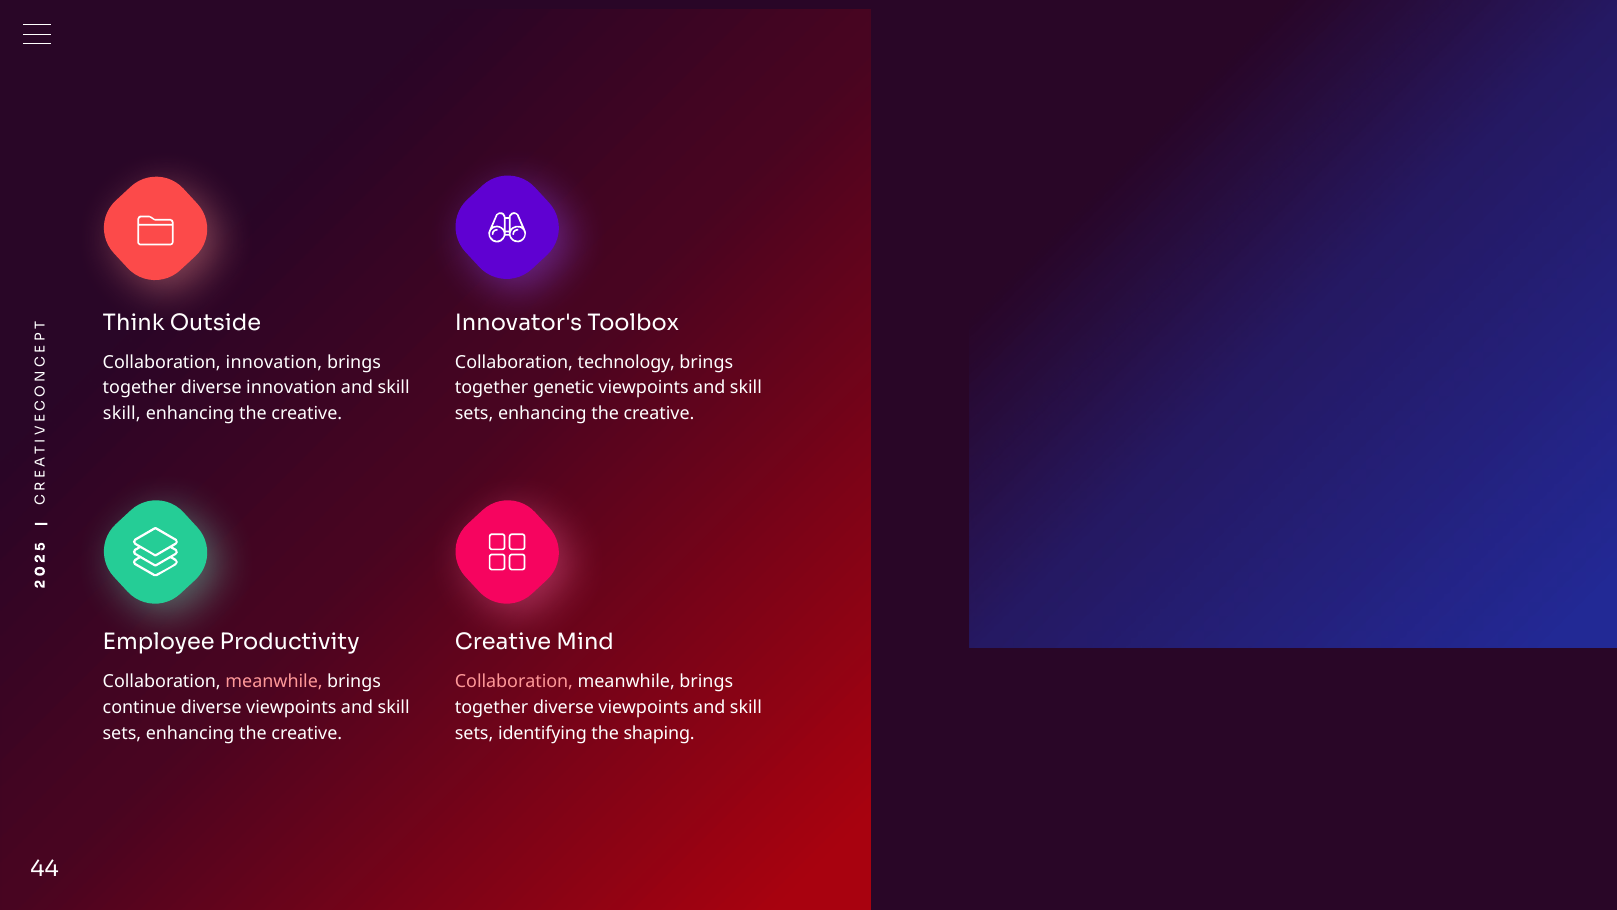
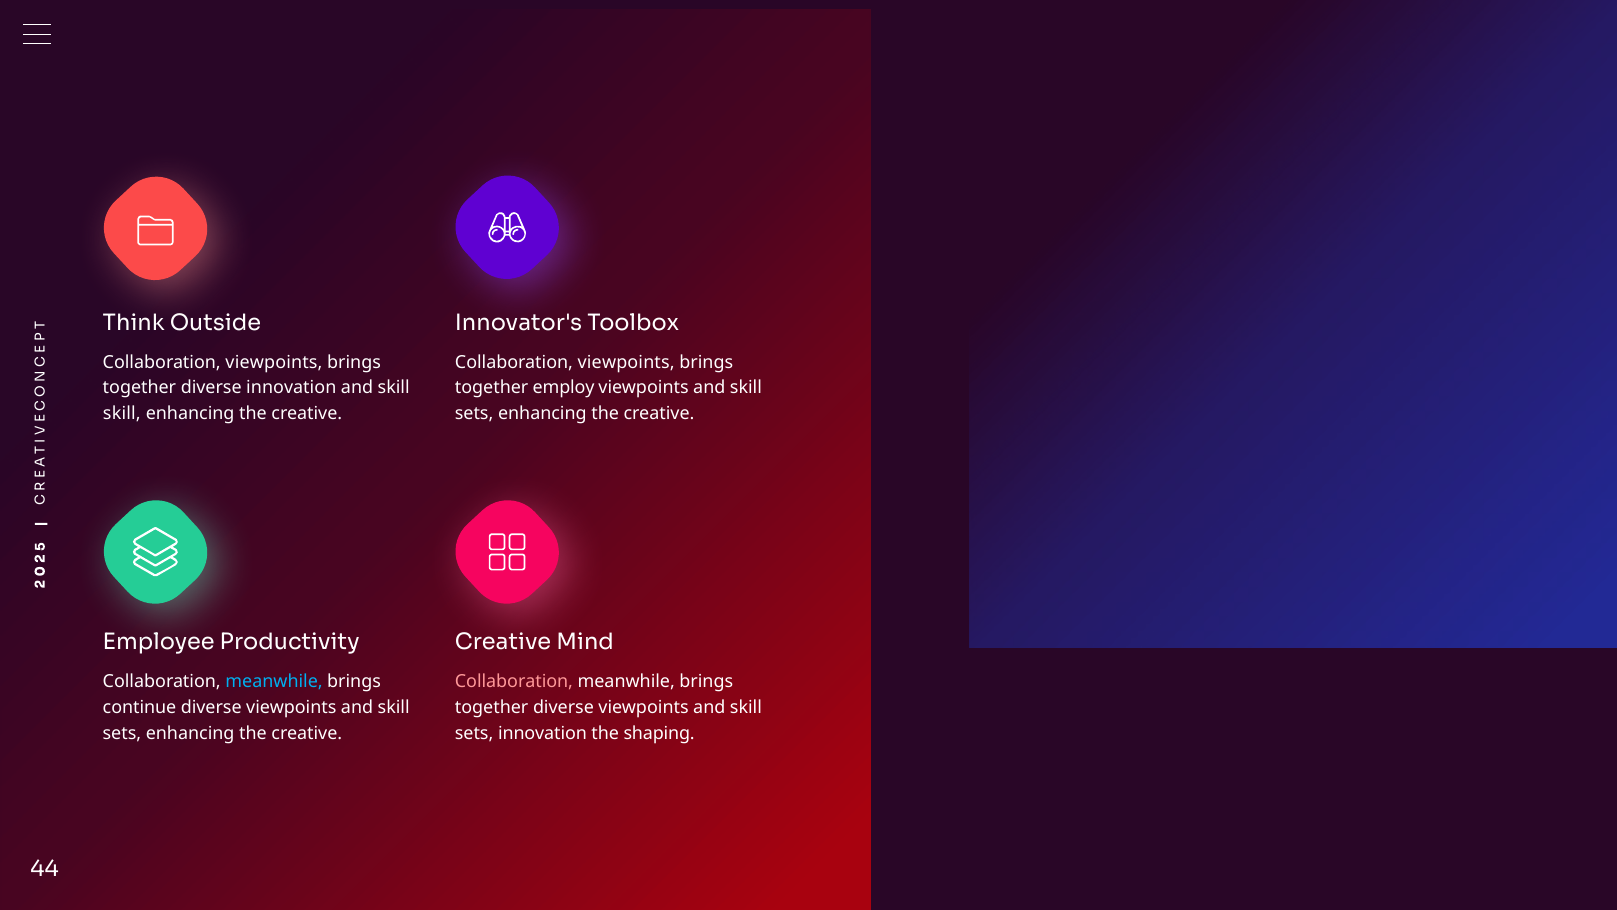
innovation: innovation -> viewpoints (274, 362)
technology: technology -> viewpoints (626, 362)
genetic: genetic -> employ (564, 388)
meanwhile colour: pink -> light blue (274, 681)
sets identifying: identifying -> innovation (542, 733)
